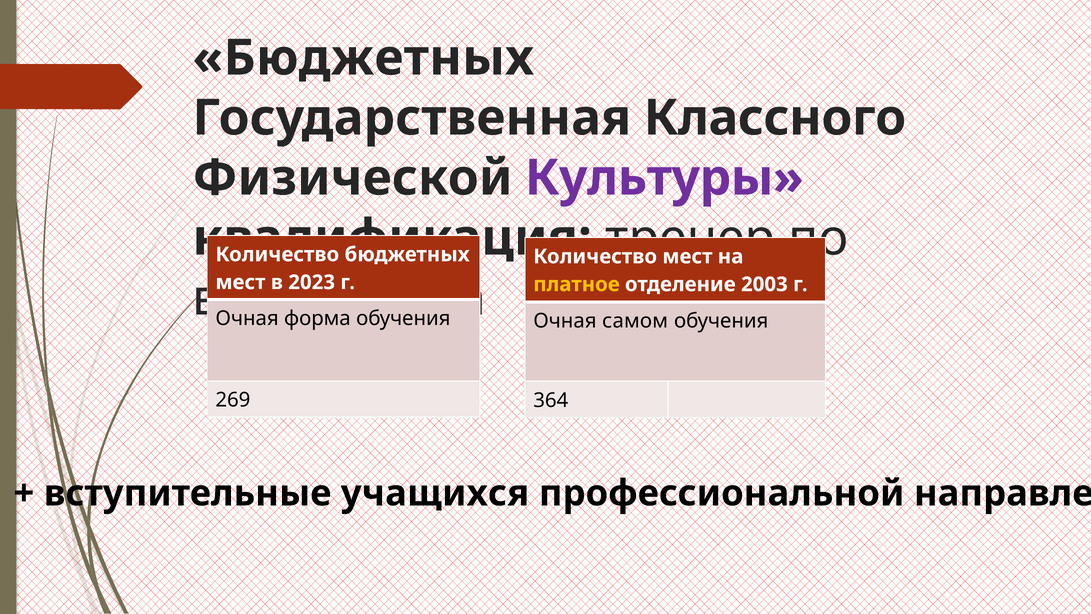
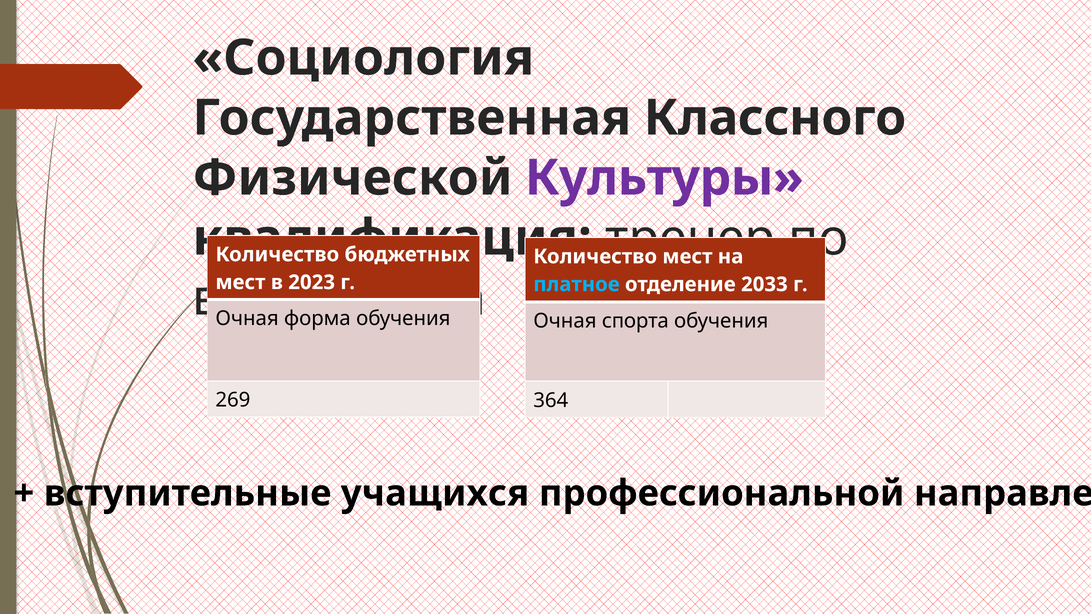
Бюджетных: Бюджетных -> Социология (363, 58)
платное colour: yellow -> light blue (577, 284)
2003: 2003 -> 2033 (764, 284)
Очная самом: самом -> спорта (635, 321)
